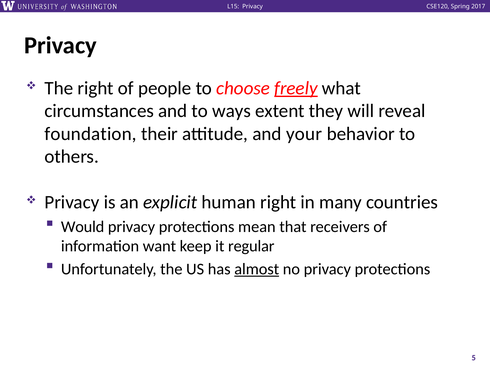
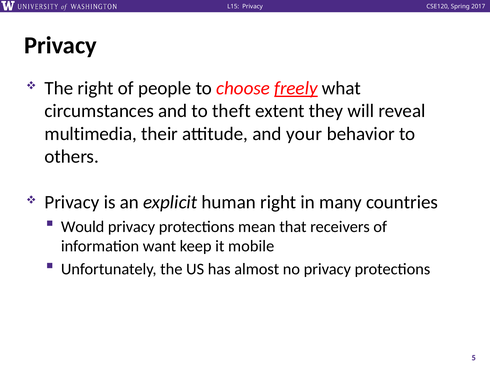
ways: ways -> theft (231, 111)
foundation: foundation -> multimedia (91, 134)
regular: regular -> mobile (251, 247)
almost underline: present -> none (257, 269)
